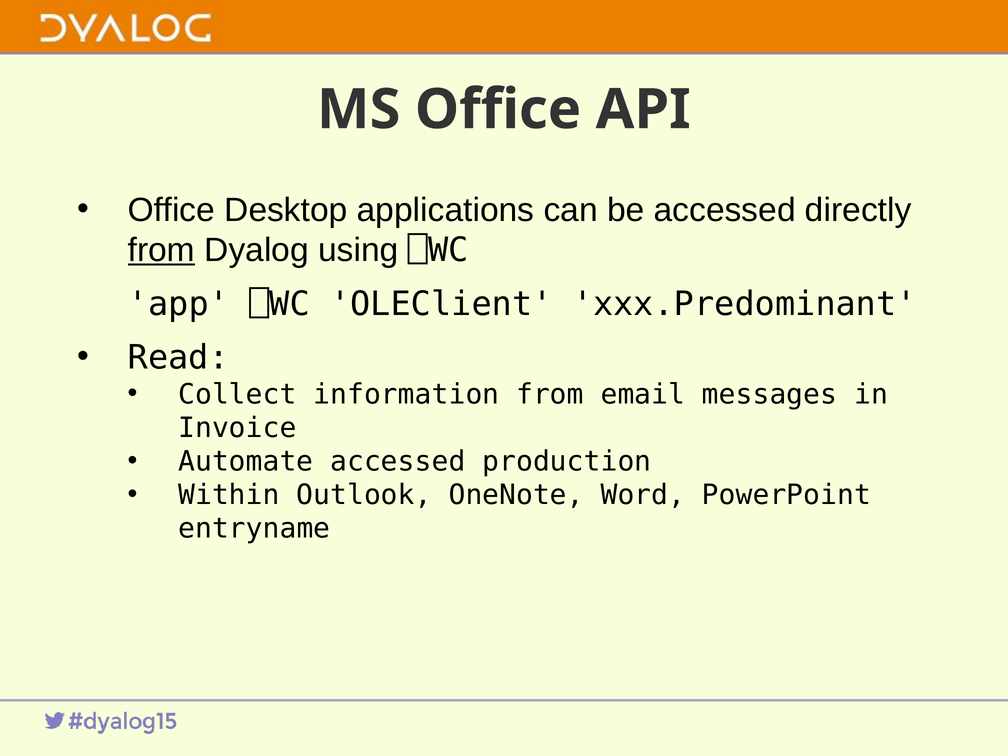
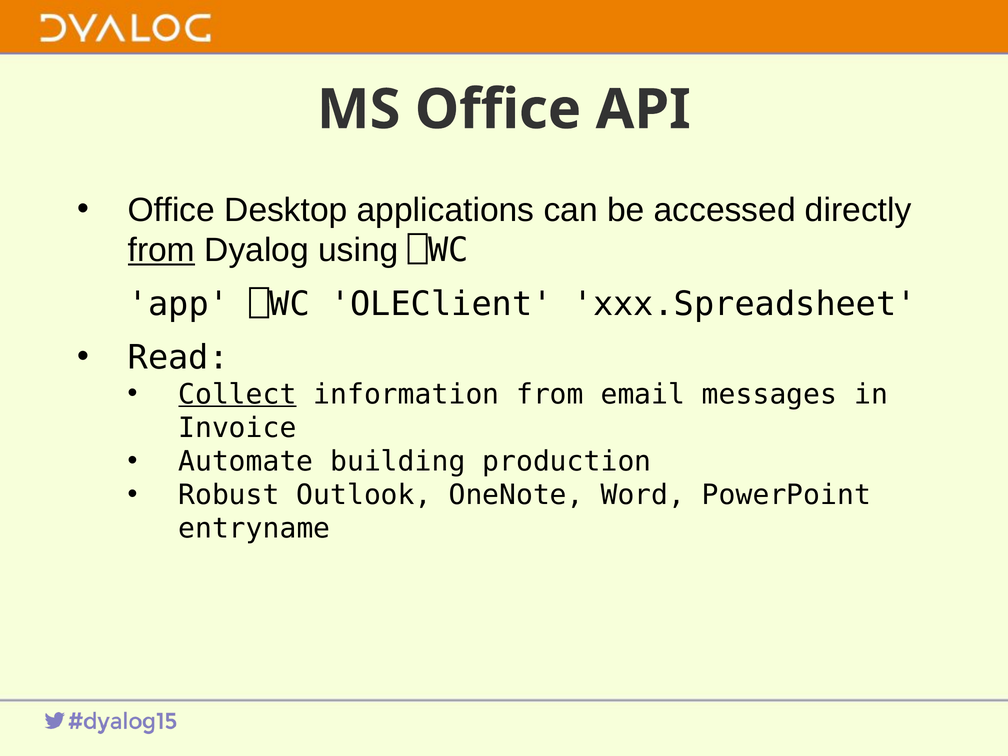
xxx.Predominant: xxx.Predominant -> xxx.Spreadsheet (745, 304)
Collect underline: none -> present (237, 394)
Automate accessed: accessed -> building (398, 461)
Within: Within -> Robust (229, 495)
